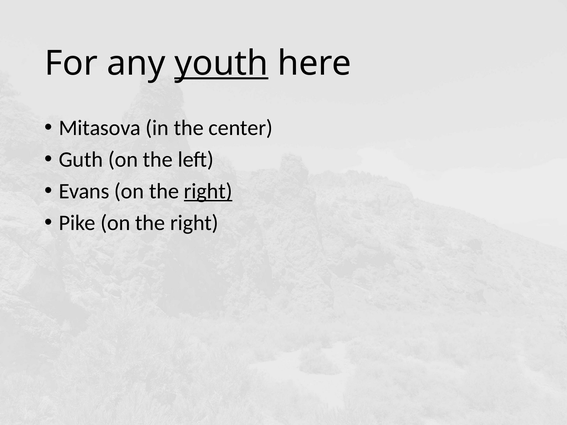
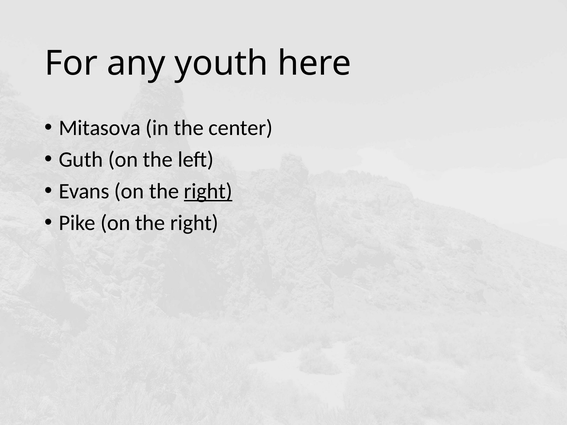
youth underline: present -> none (221, 64)
